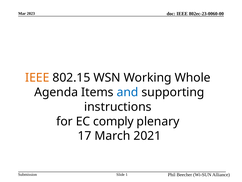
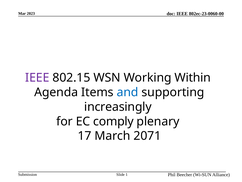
IEEE colour: orange -> purple (37, 78)
Whole: Whole -> Within (193, 78)
instructions: instructions -> increasingly (118, 107)
2021: 2021 -> 2071 (147, 136)
